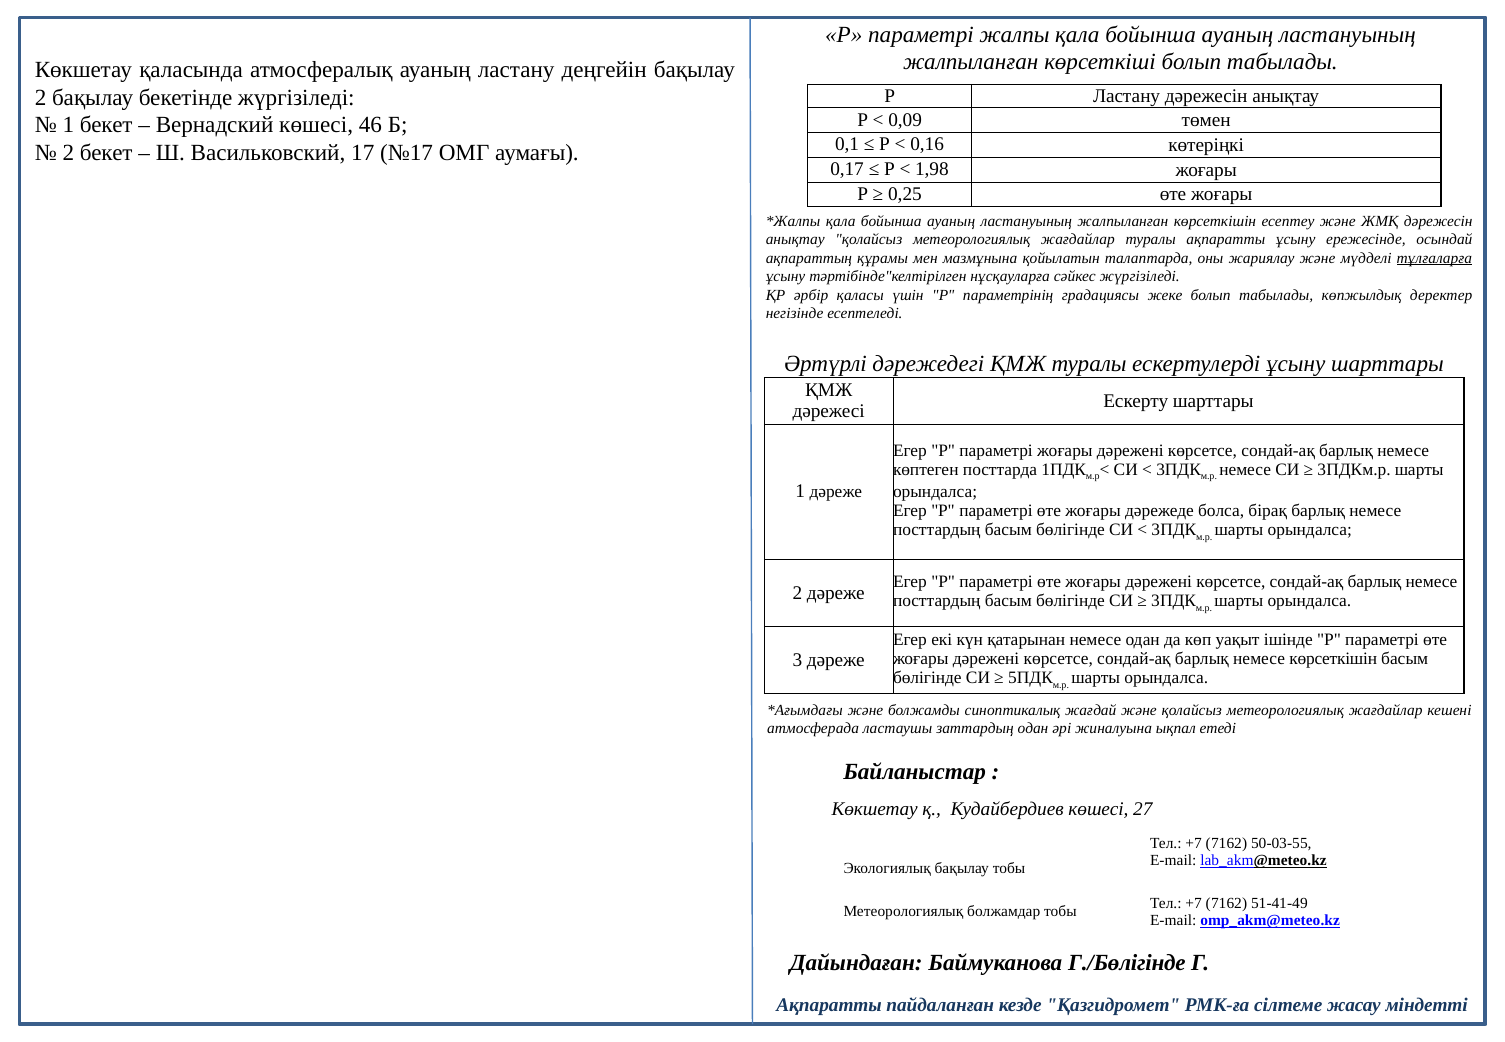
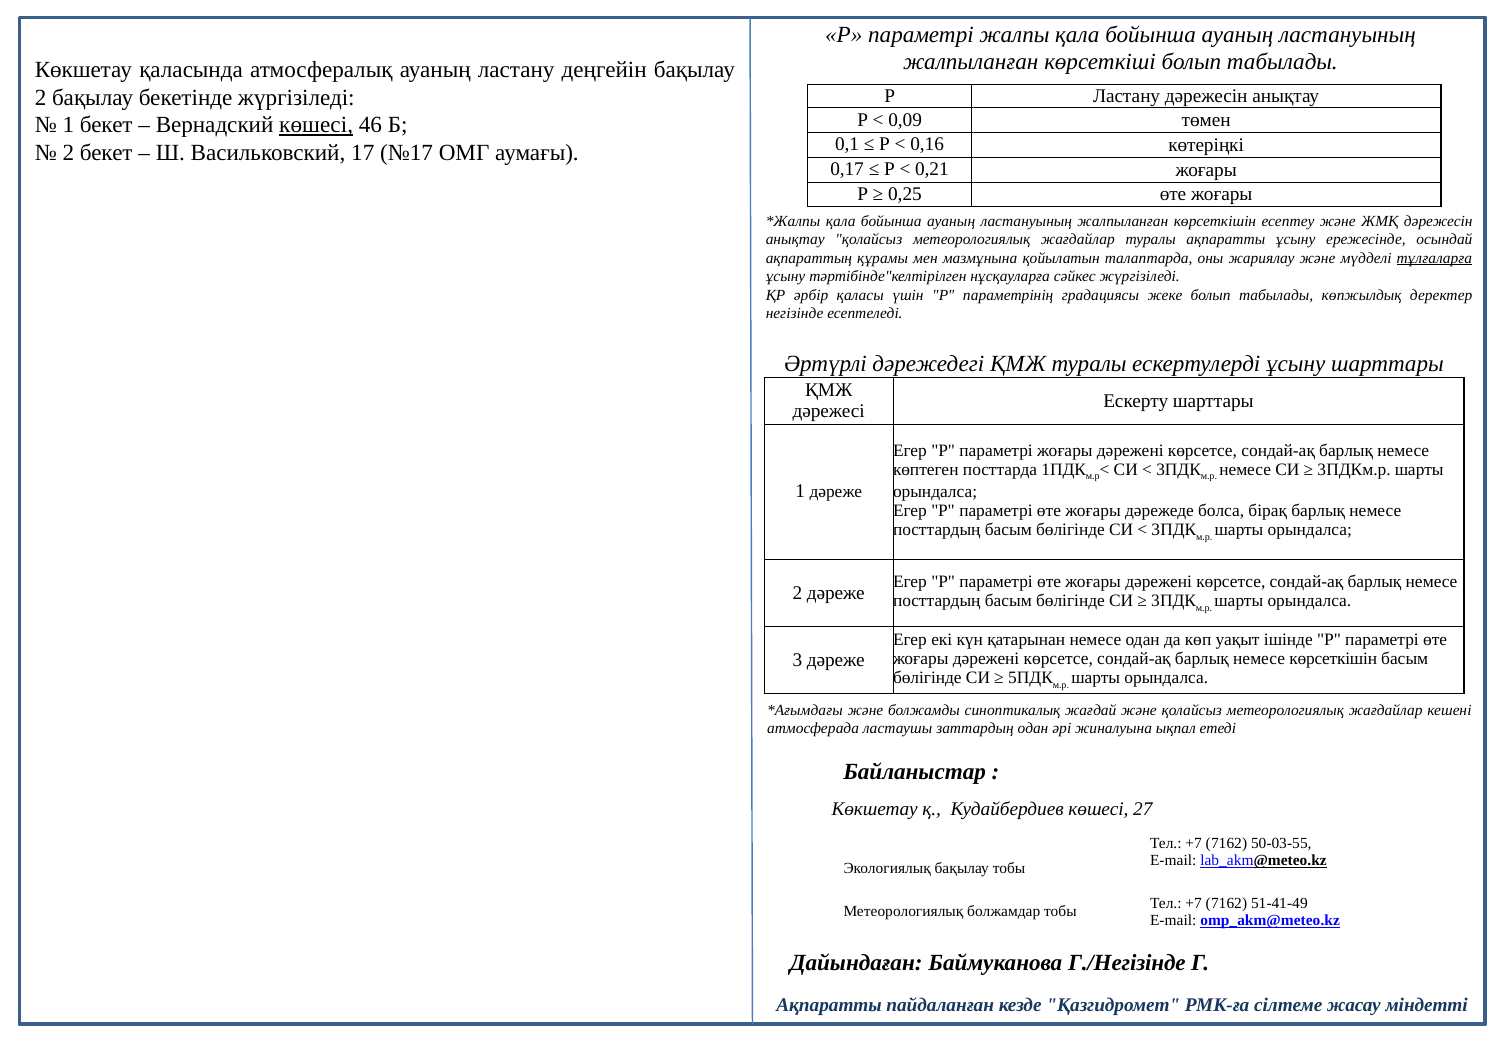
көшесі underline: none -> present (316, 125)
1,98: 1,98 -> 0,21 (932, 169)
Г./Бөлігінде: Г./Бөлігінде -> Г./Негізінде (1127, 963)
